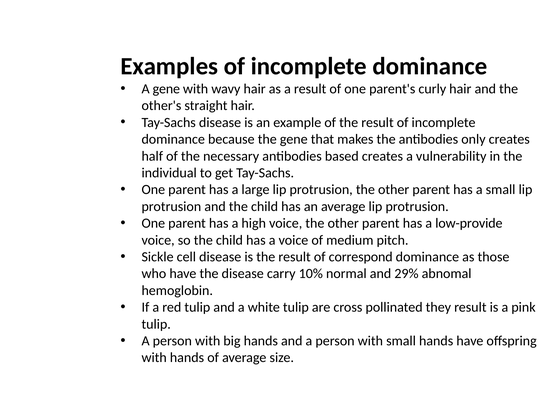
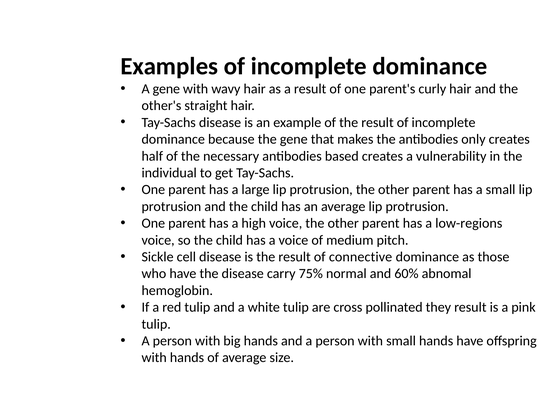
low-provide: low-provide -> low-regions (469, 223)
correspond: correspond -> connective (361, 257)
10%: 10% -> 75% (311, 274)
29%: 29% -> 60% (406, 274)
